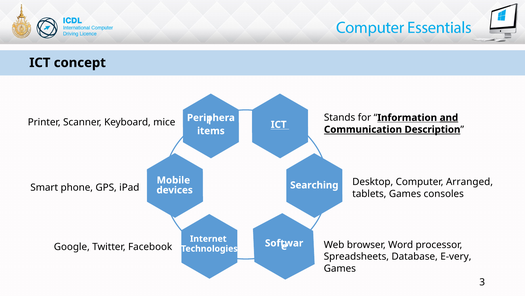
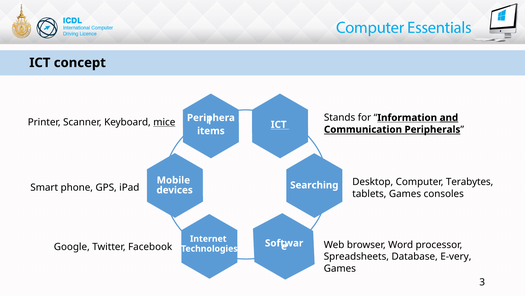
mice underline: none -> present (164, 122)
Description: Description -> Peripherals (432, 129)
Arranged: Arranged -> Terabytes (470, 182)
